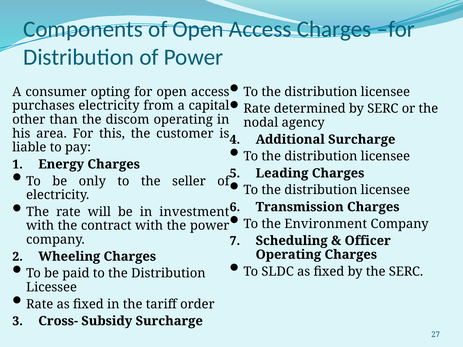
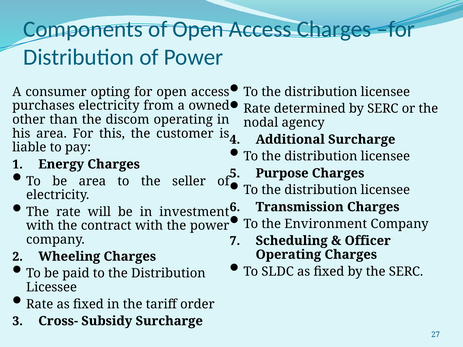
capital: capital -> owned (209, 106)
Leading: Leading -> Purpose (282, 173)
be only: only -> area (92, 181)
